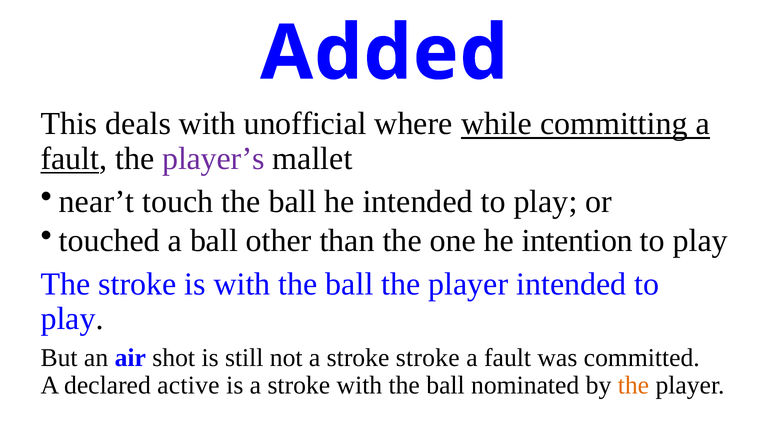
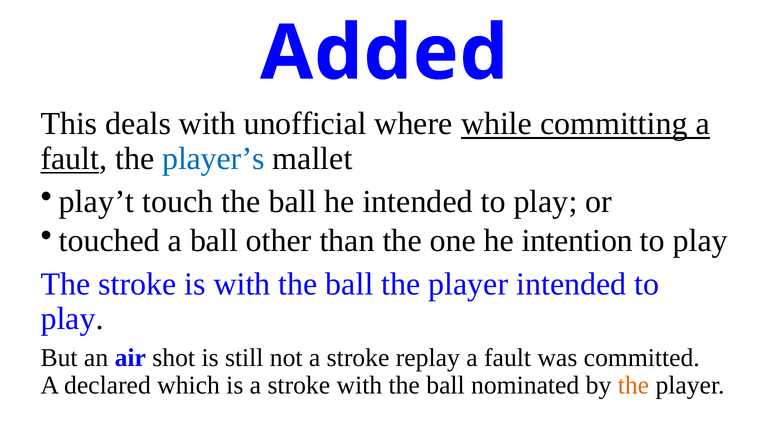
player’s colour: purple -> blue (213, 158)
near’t: near’t -> play’t (97, 202)
stroke stroke: stroke -> replay (428, 357)
active: active -> which (189, 385)
